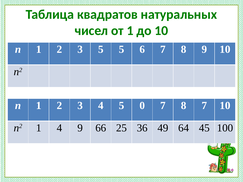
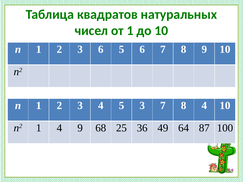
3 5: 5 -> 6 (101, 49)
5 0: 0 -> 3 (142, 106)
8 7: 7 -> 4 (204, 106)
66: 66 -> 68 (101, 128)
45: 45 -> 87 (204, 128)
